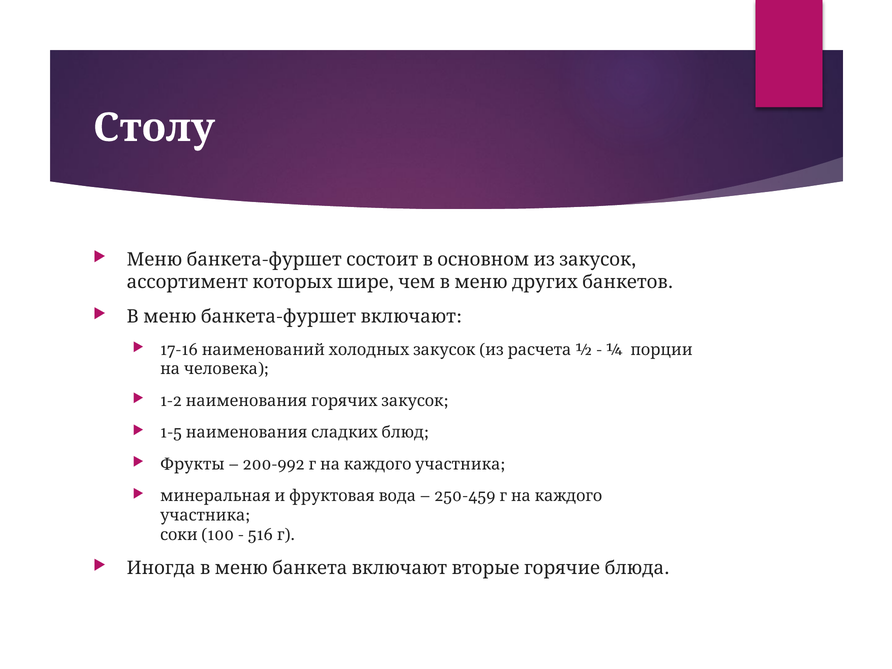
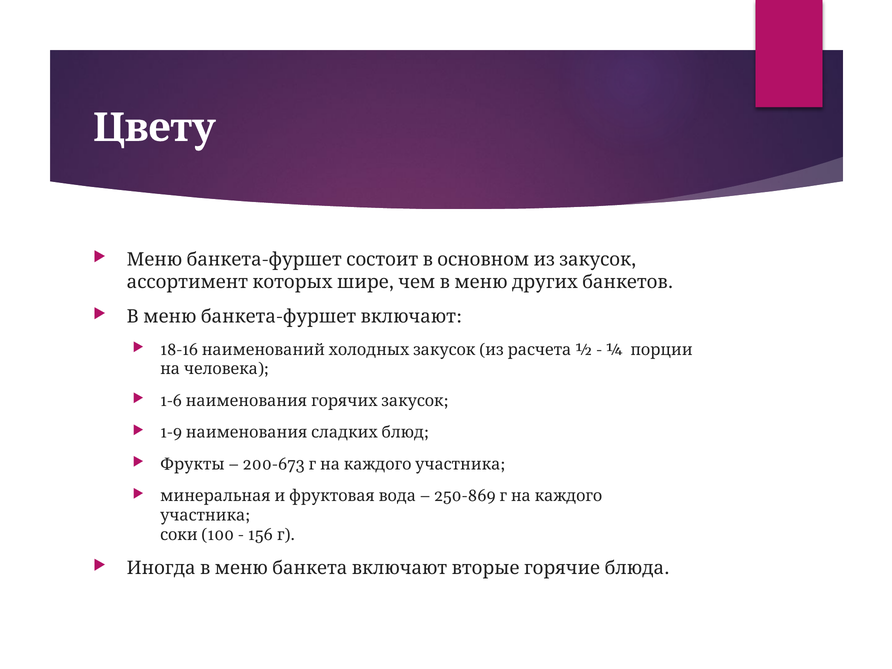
Столу: Столу -> Цвету (154, 128)
17-16: 17-16 -> 18-16 (179, 350)
1-2: 1-2 -> 1-6 (171, 401)
1-5: 1-5 -> 1-9 (171, 433)
200-992: 200-992 -> 200-673 (274, 464)
250-459: 250-459 -> 250-869 (465, 496)
516: 516 -> 156 (260, 535)
